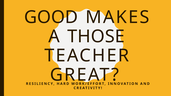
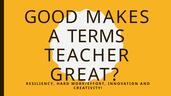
THOSE: THOSE -> TERMS (96, 36)
